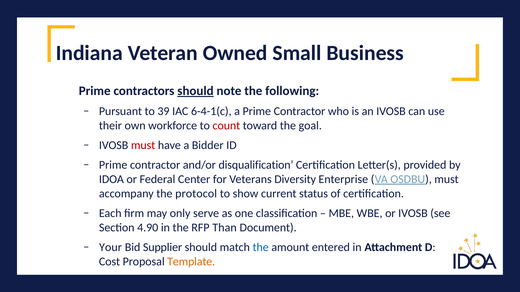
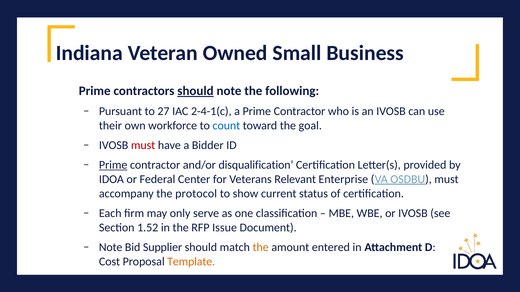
39: 39 -> 27 (164, 111)
6-4-1(c: 6-4-1(c -> 2-4-1(c (211, 111)
count colour: red -> blue (226, 126)
Prime underline: none -> present (113, 165)
Diversity: Diversity -> Relevant (295, 179)
4.90: 4.90 -> 1.52 (148, 228)
Than: Than -> Issue (225, 228)
Your: Your -> Note (111, 248)
the colour: blue -> orange (261, 248)
